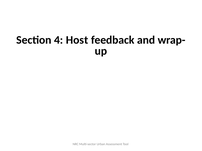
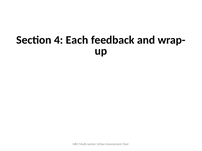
Host: Host -> Each (77, 40)
